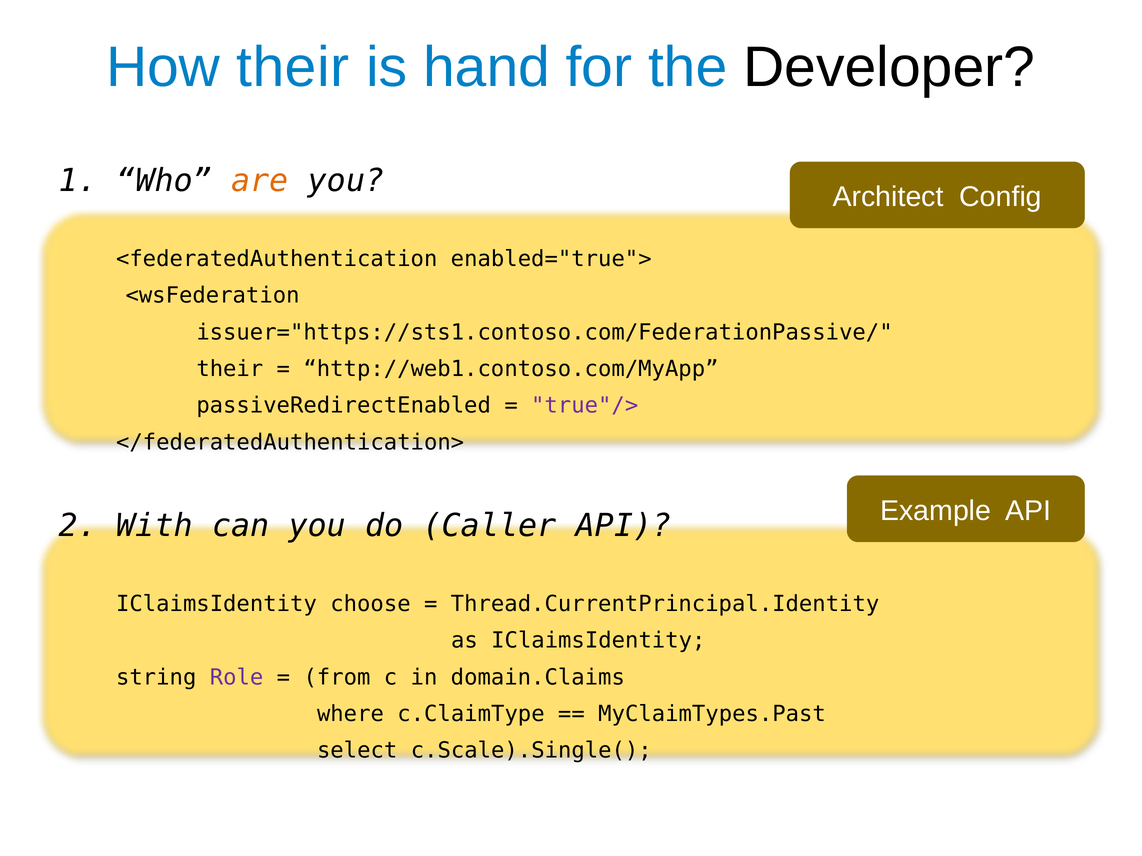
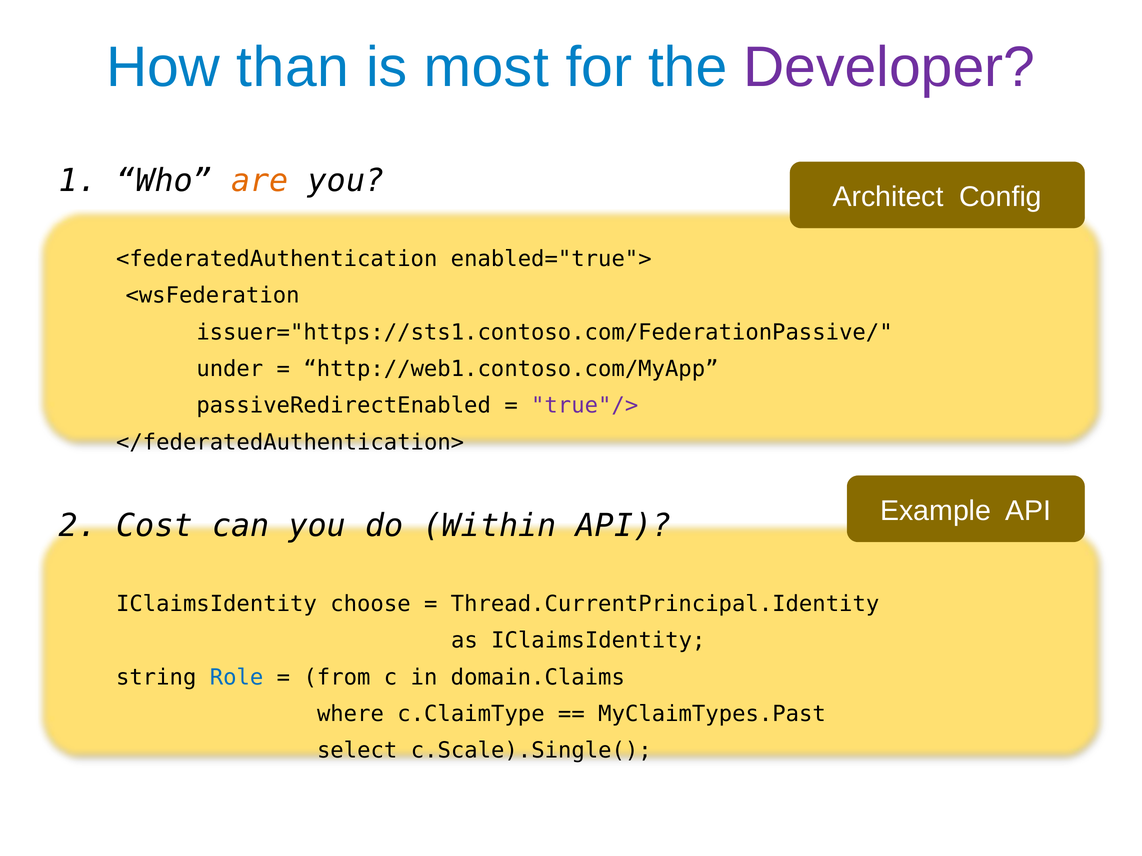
How their: their -> than (293, 68)
hand: hand -> most (486, 68)
Developer colour: black -> purple (889, 68)
their: their -> under (230, 369)
With: With -> Cost (155, 526)
Caller: Caller -> Within (490, 526)
Role colour: purple -> blue (237, 678)
